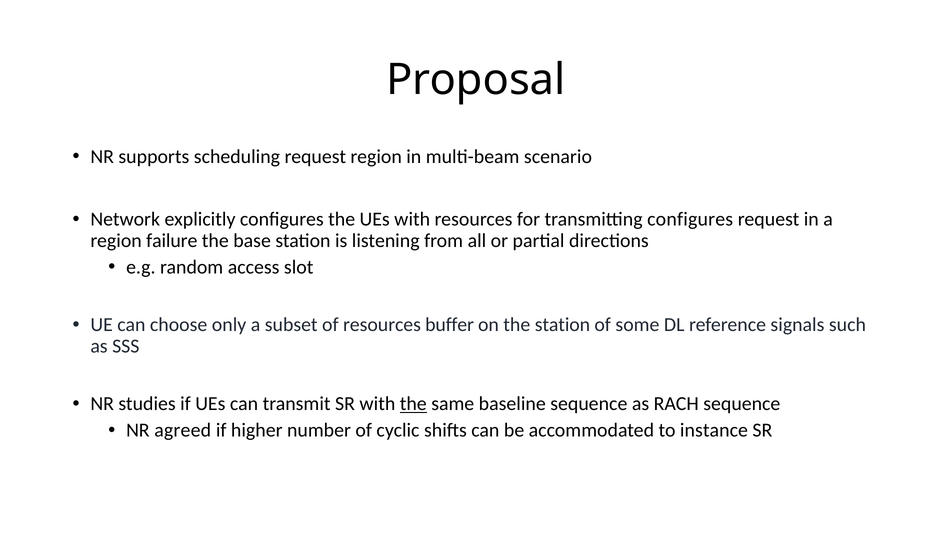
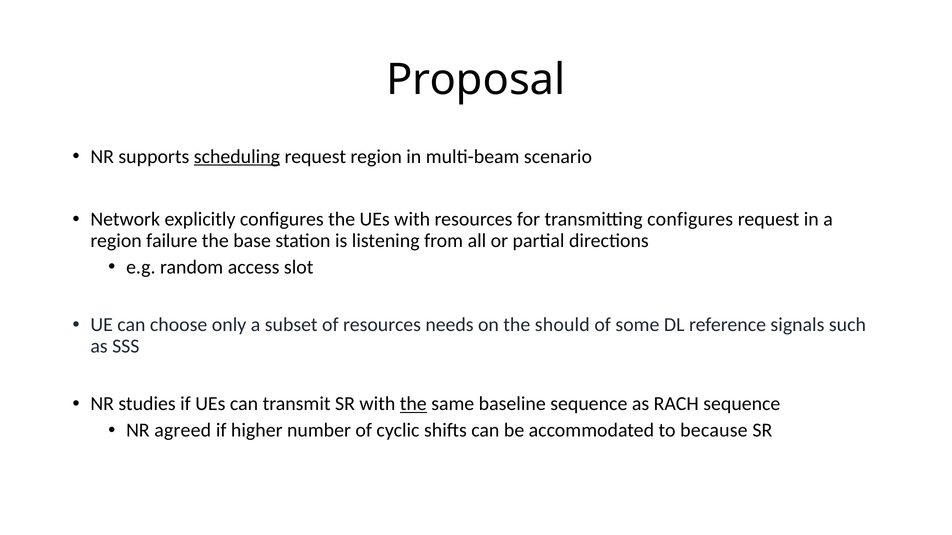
scheduling underline: none -> present (237, 157)
buffer: buffer -> needs (449, 325)
the station: station -> should (562, 325)
instance: instance -> because (714, 431)
